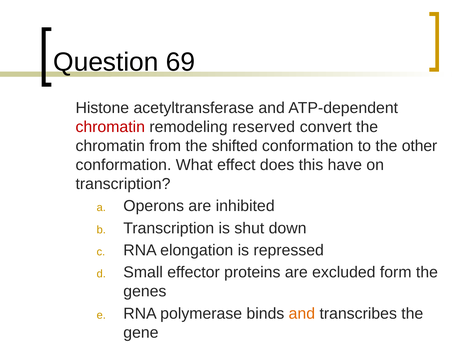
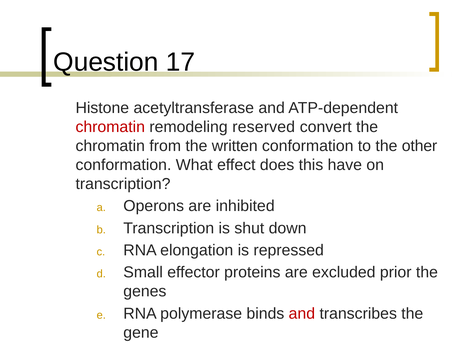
69: 69 -> 17 (181, 62)
shifted: shifted -> written (235, 146)
form: form -> prior (396, 273)
and colour: orange -> red (302, 314)
